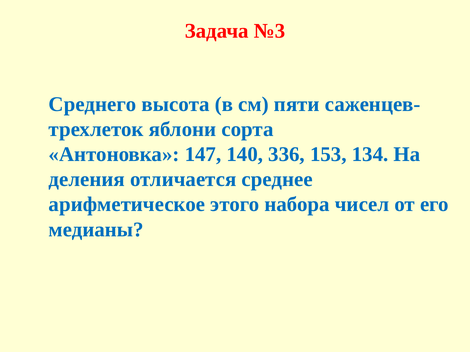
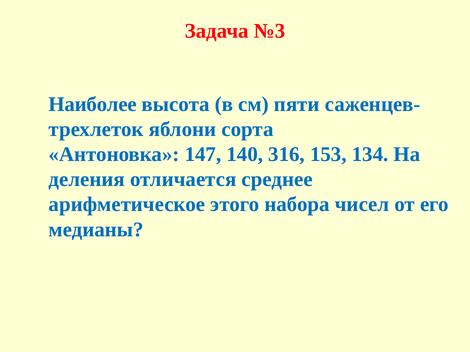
Среднего: Среднего -> Наиболее (93, 104)
336: 336 -> 316 (287, 155)
